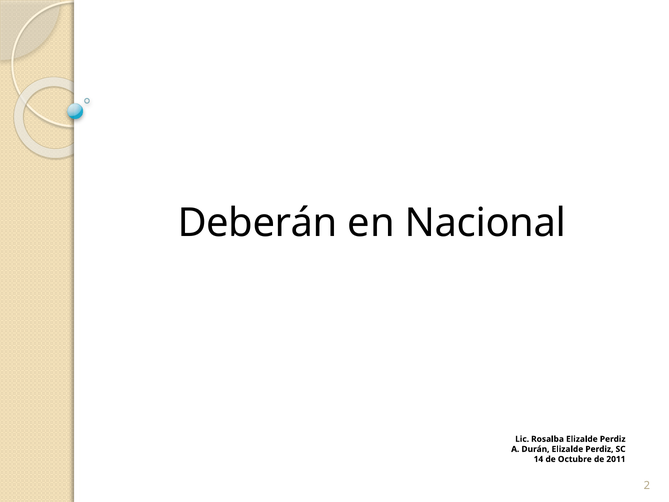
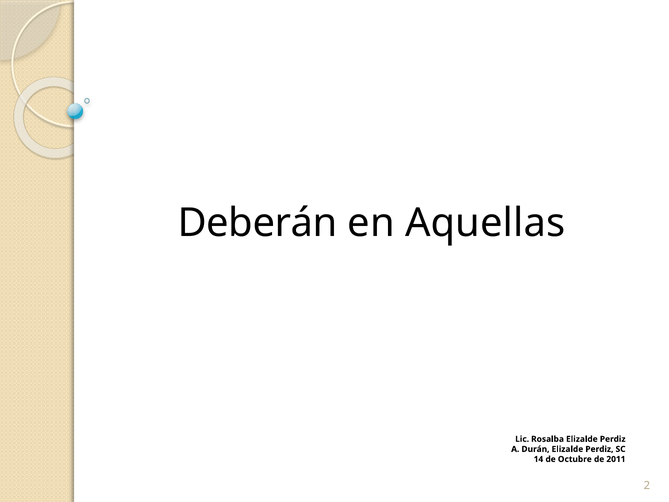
Nacional: Nacional -> Aquellas (485, 223)
